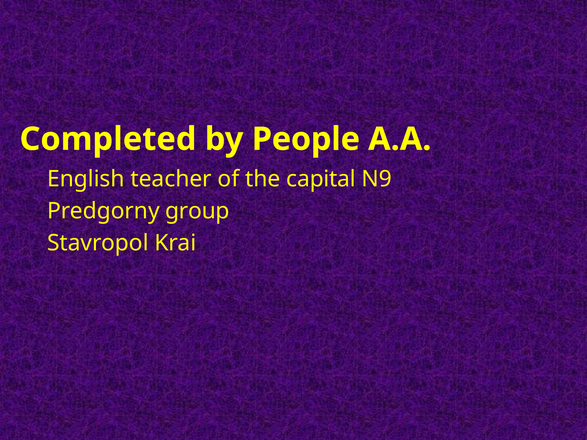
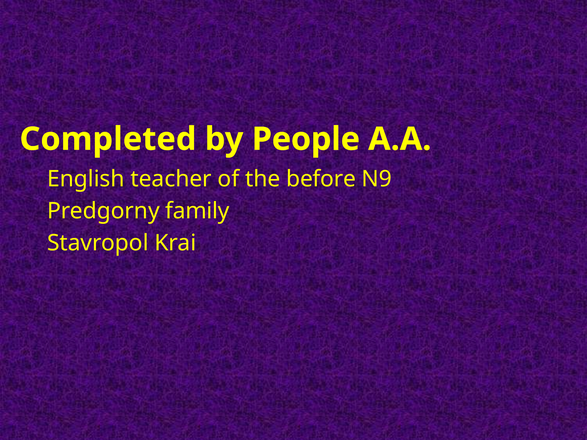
capital: capital -> before (321, 179)
group: group -> family (197, 211)
